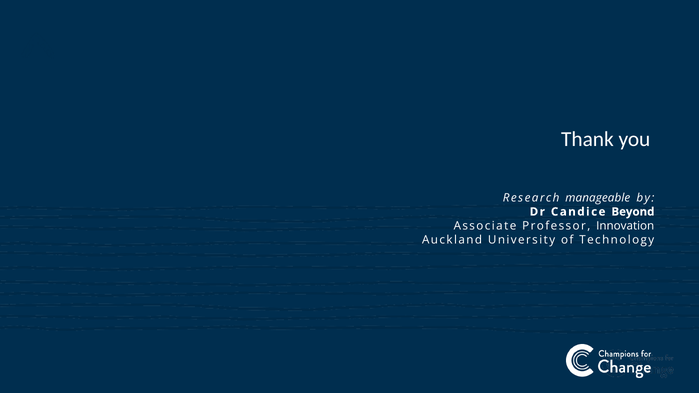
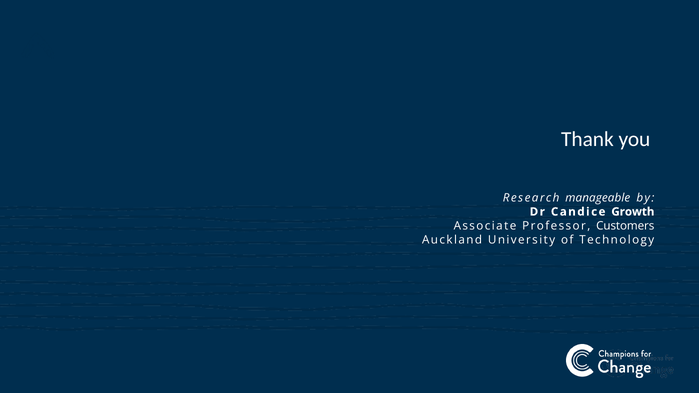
Beyond: Beyond -> Growth (633, 212)
Innovation: Innovation -> Customers (625, 226)
